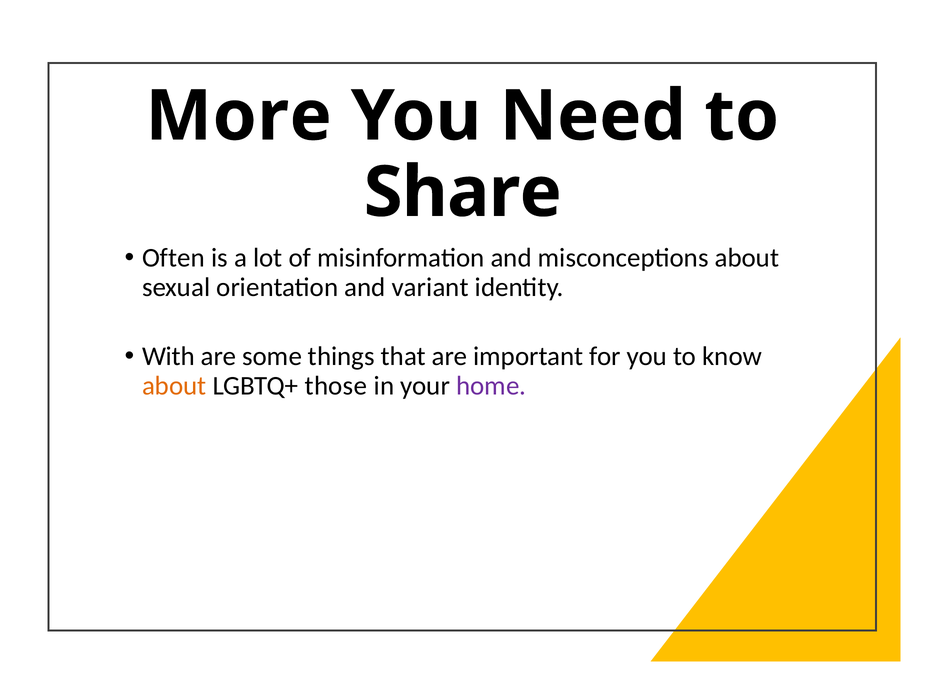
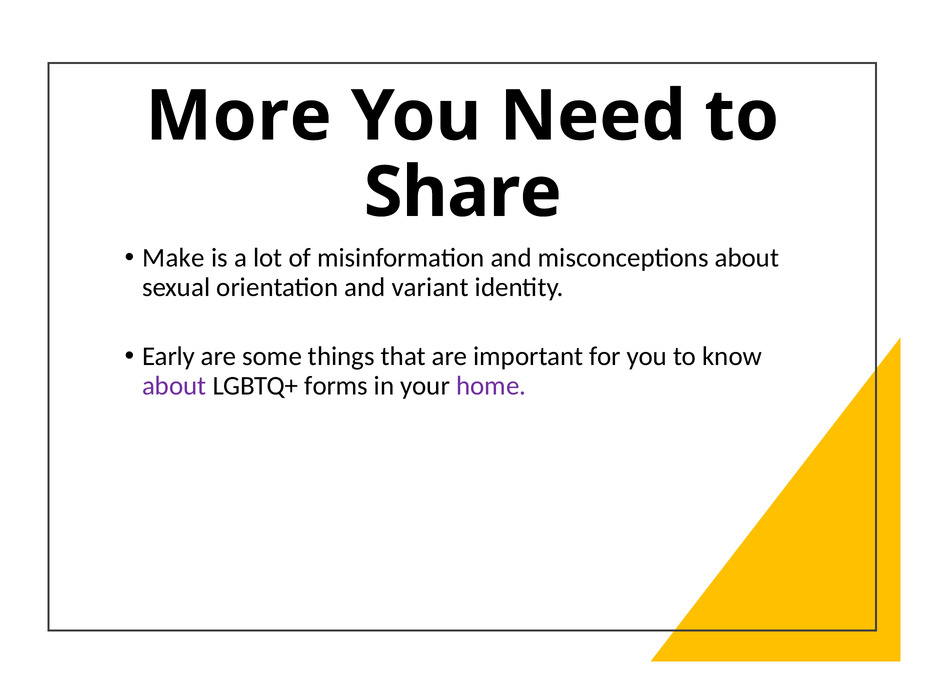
Often: Often -> Make (173, 258)
With: With -> Early (168, 356)
about colour: orange -> purple (174, 385)
those: those -> forms (336, 385)
